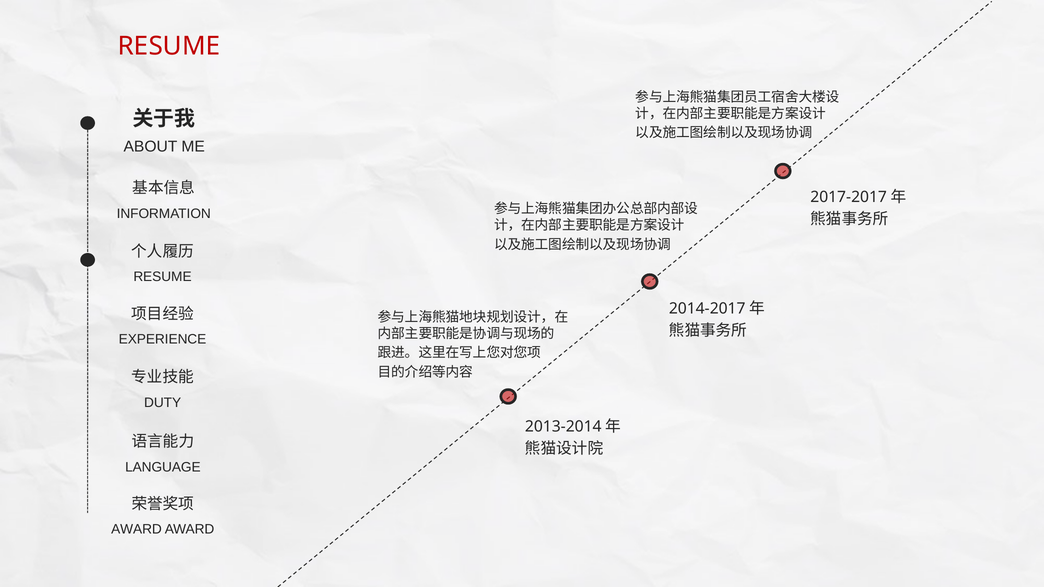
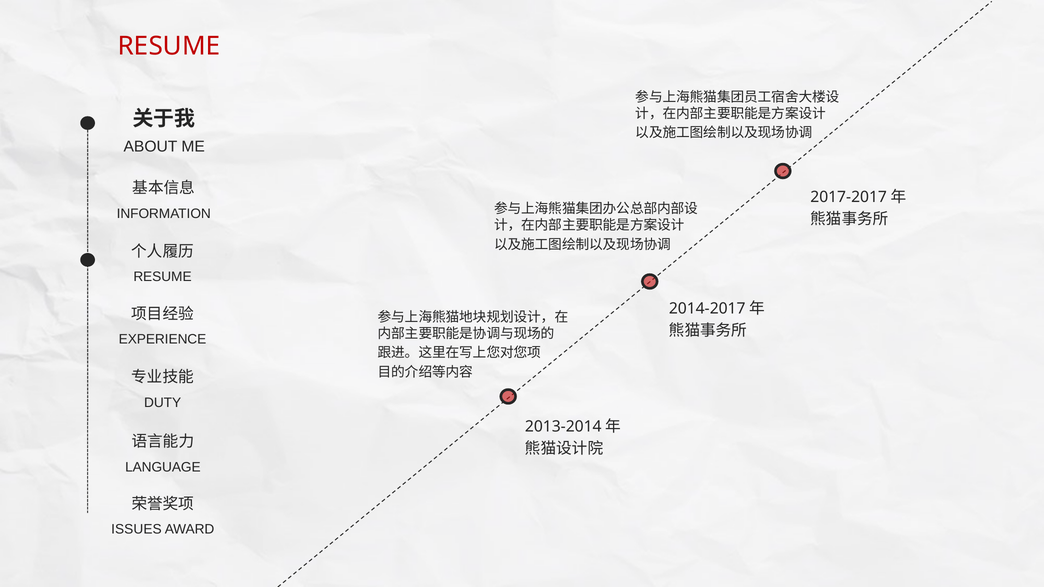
AWARD: AWARD -> ISSUES (136, 530)
